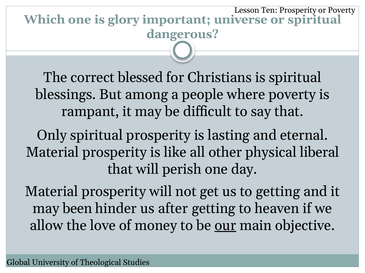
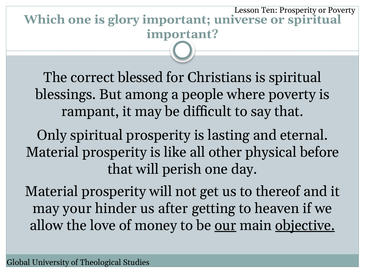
dangerous: dangerous -> important (182, 34)
liberal: liberal -> before (320, 153)
to getting: getting -> thereof (278, 192)
been: been -> your (77, 209)
objective underline: none -> present (305, 226)
